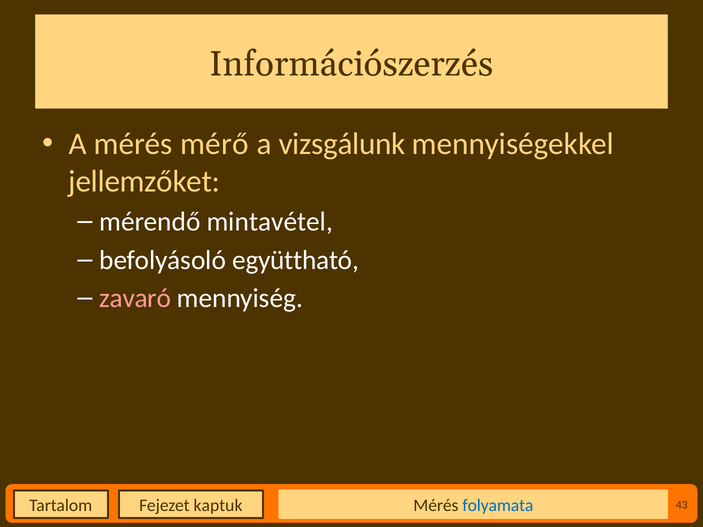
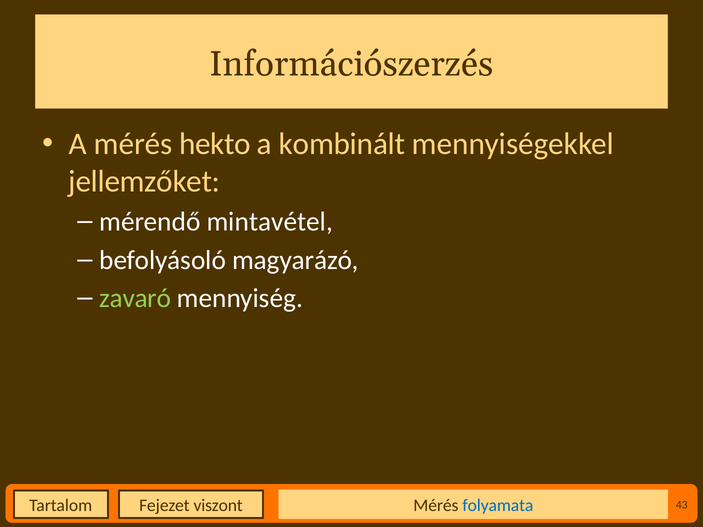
mérő: mérő -> hekto (215, 144)
vizsgálunk: vizsgálunk -> kombinált (342, 144)
együttható: együttható -> magyarázó (295, 260)
zavaró colour: pink -> light green (135, 298)
kaptuk: kaptuk -> viszont (218, 506)
